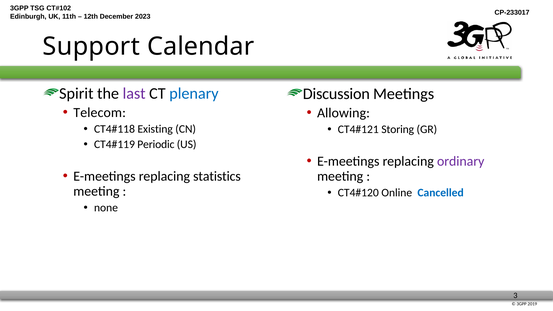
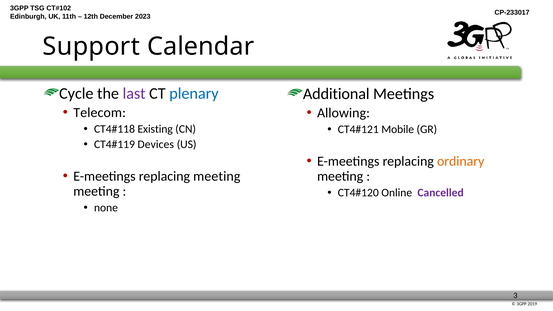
Spirit: Spirit -> Cycle (76, 93)
Discussion: Discussion -> Additional (336, 94)
Storing: Storing -> Mobile (398, 129)
Periodic: Periodic -> Devices (156, 144)
ordinary colour: purple -> orange (461, 161)
replacing statistics: statistics -> meeting (217, 176)
Cancelled colour: blue -> purple (441, 193)
